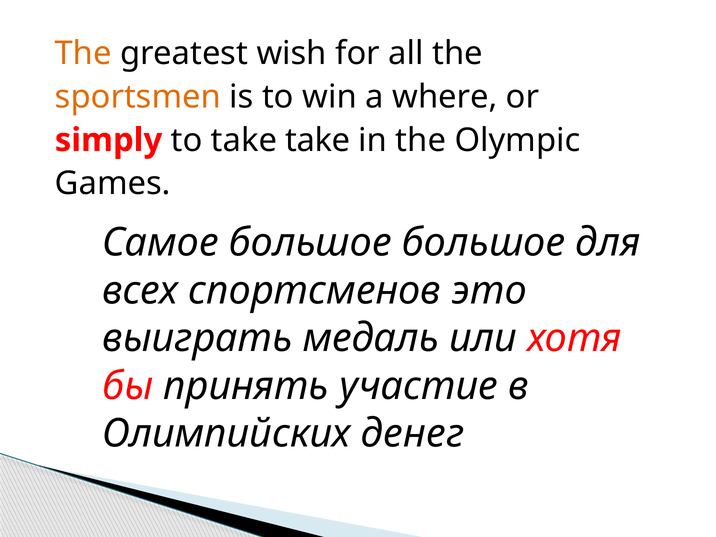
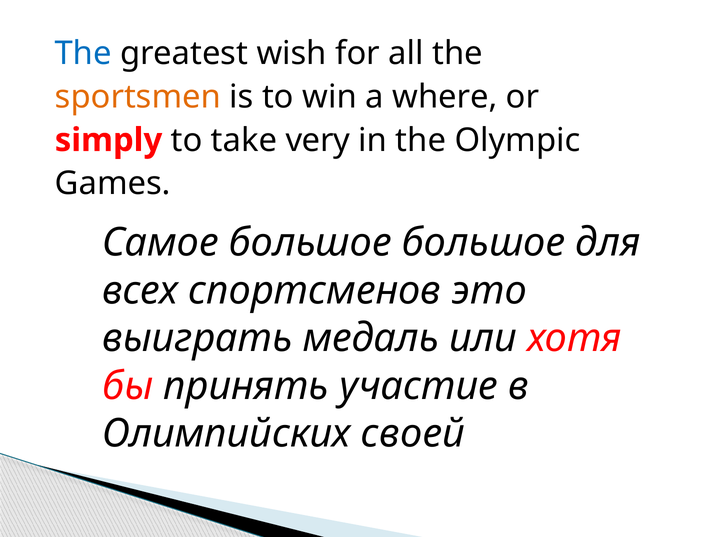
The colour: orange -> blue (83, 53)
take take: take -> very (318, 140)
денег: денег -> своей (413, 434)
